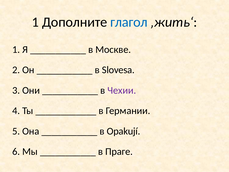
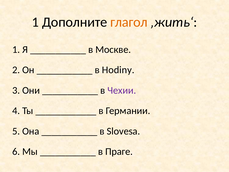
глагол colour: blue -> orange (129, 22)
Slovesa: Slovesa -> Hodiny (118, 70)
Opakují: Opakují -> Slovesa (123, 131)
